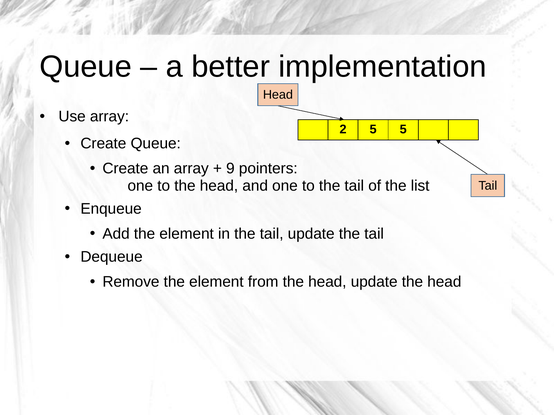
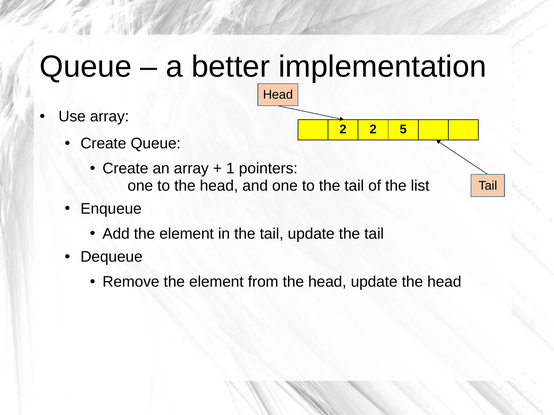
2 5: 5 -> 2 (373, 130)
9: 9 -> 1 (230, 169)
